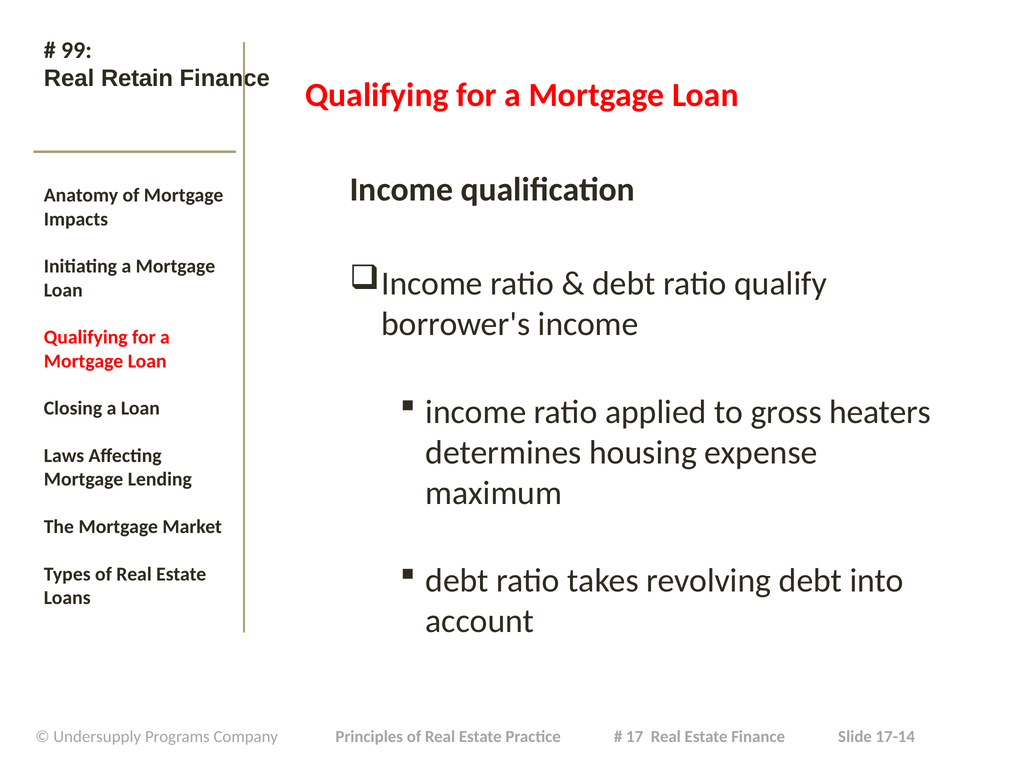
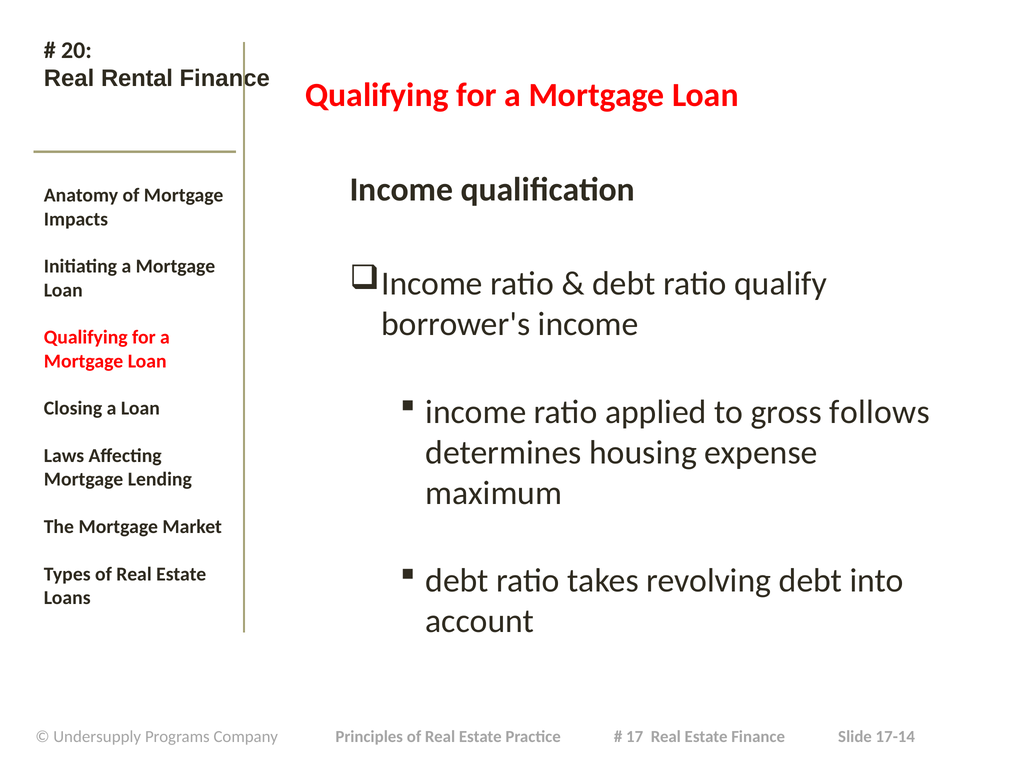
99: 99 -> 20 (76, 50)
Retain: Retain -> Rental (137, 78)
heaters: heaters -> follows (880, 412)
